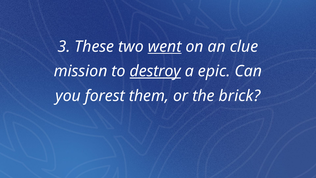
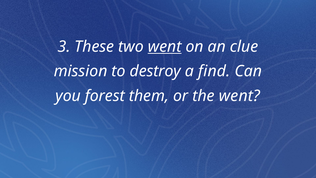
destroy underline: present -> none (155, 71)
epic: epic -> find (214, 71)
the brick: brick -> went (239, 96)
